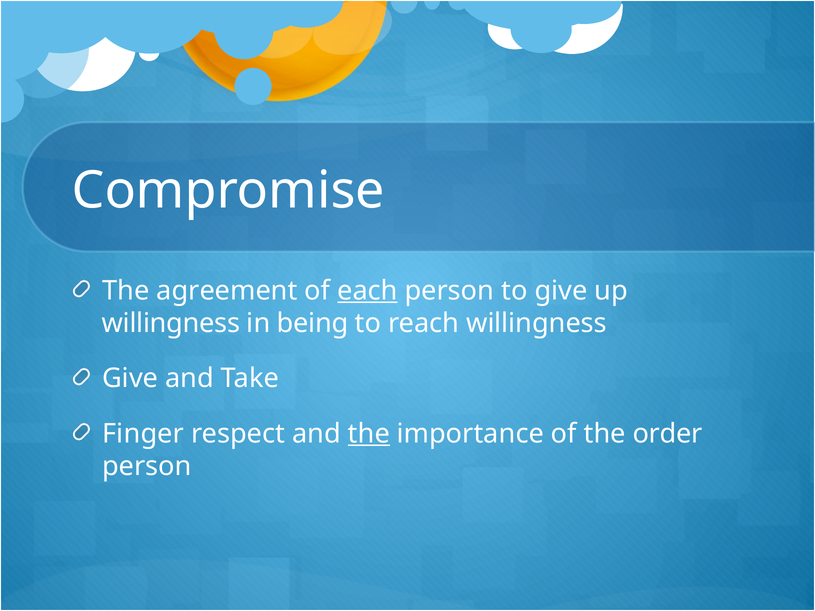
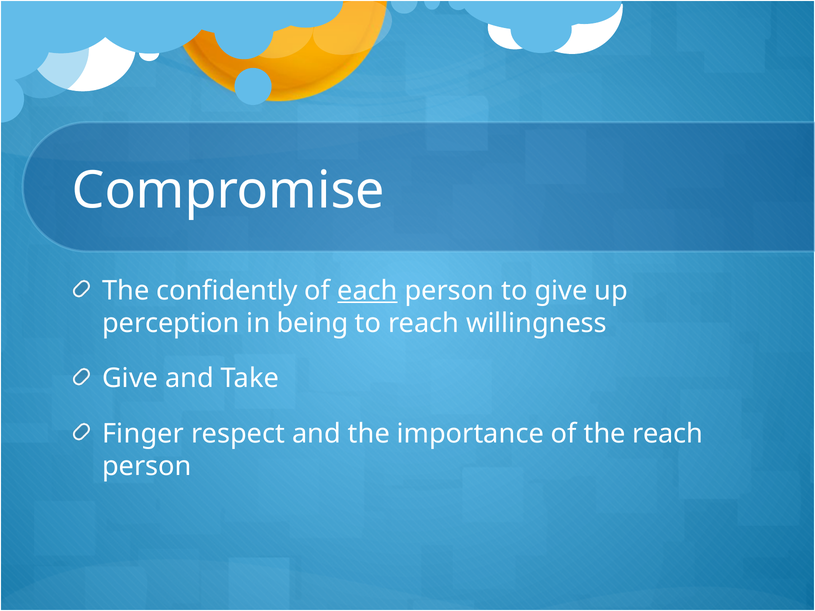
agreement: agreement -> confidently (227, 291)
willingness: willingness -> perception (171, 323)
the underline: present -> none (369, 434)
the order: order -> reach (668, 434)
